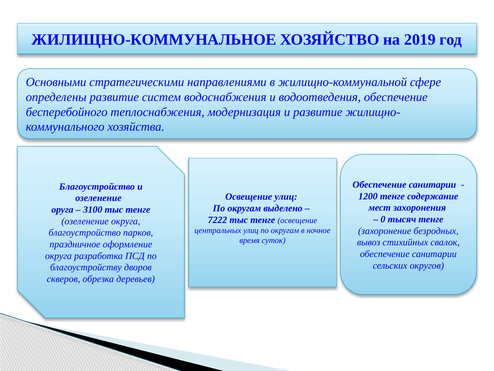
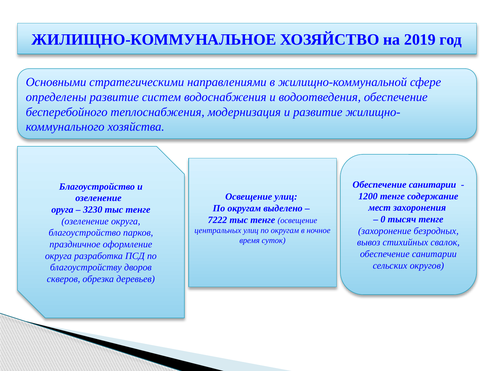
3100: 3100 -> 3230 (93, 209)
